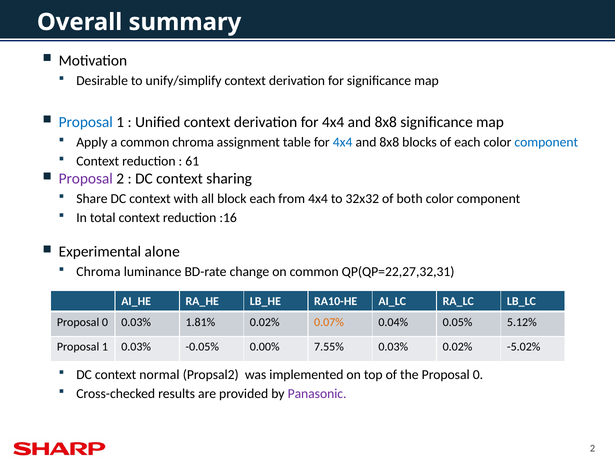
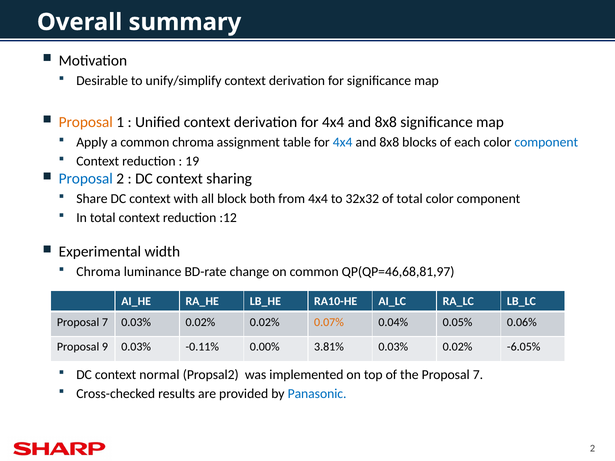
Proposal colour: blue -> orange (86, 122)
61: 61 -> 19 (192, 161)
Proposal colour: purple -> blue (86, 179)
block each: each -> both (262, 199)
of both: both -> total (410, 199)
:16: :16 -> :12 (228, 218)
alone: alone -> width (162, 252)
QP(QP=22,27,32,31: QP(QP=22,27,32,31 -> QP(QP=46,68,81,97 (398, 272)
0: 0 -> 7 (105, 322)
1.81%: 1.81% -> 0.02% (200, 322)
5.12%: 5.12% -> 0.06% (522, 322)
1: 1 -> 9 (105, 347)
-0.05%: -0.05% -> -0.11% (202, 347)
7.55%: 7.55% -> 3.81% (329, 347)
-5.02%: -5.02% -> -6.05% (524, 347)
the Proposal 0: 0 -> 7 (478, 375)
Panasonic colour: purple -> blue (317, 394)
